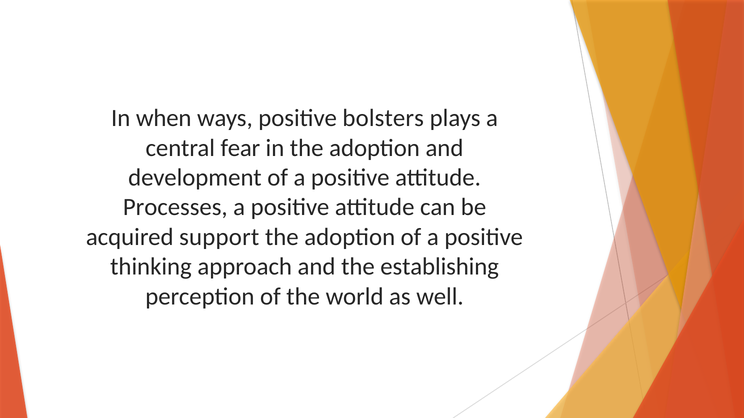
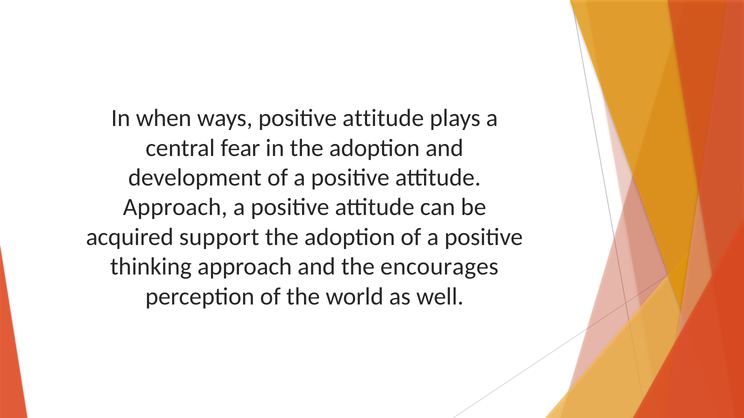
ways positive bolsters: bolsters -> attitude (383, 118)
Processes: Processes -> Approach (175, 208)
establishing: establishing -> encourages (439, 267)
